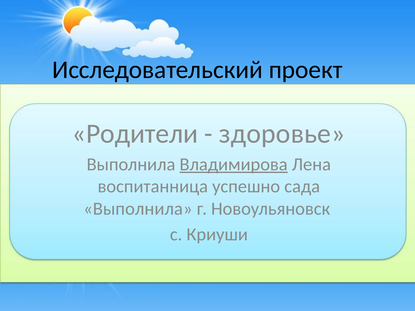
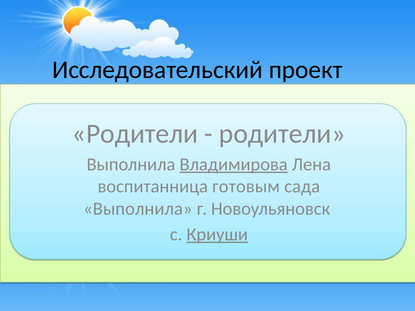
здоровье: здоровье -> родители (282, 134)
успешно: успешно -> готовым (246, 187)
Криуши underline: none -> present (217, 235)
